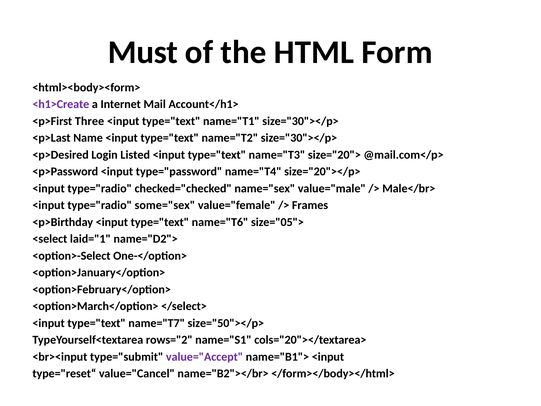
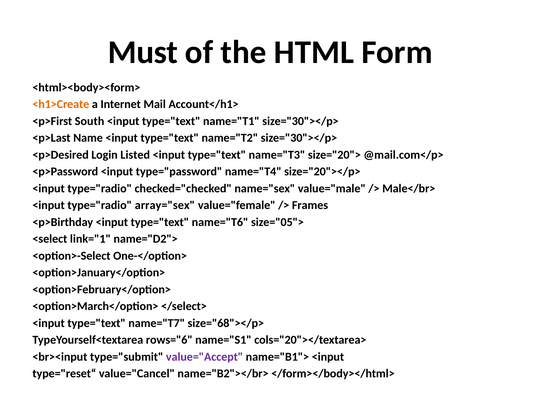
<h1>Create colour: purple -> orange (61, 104)
Three: Three -> South (90, 121)
some="sex: some="sex -> array="sex (165, 205)
laid="1: laid="1 -> link="1 (90, 239)
size="50"></p>: size="50"></p> -> size="68"></p> (226, 323)
rows="2: rows="2 -> rows="6 (169, 340)
